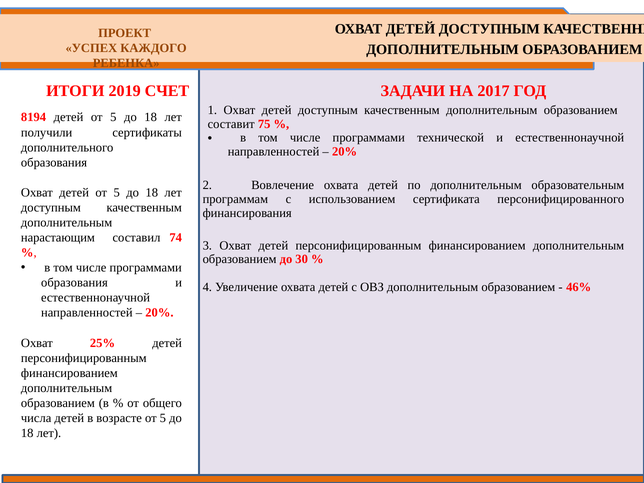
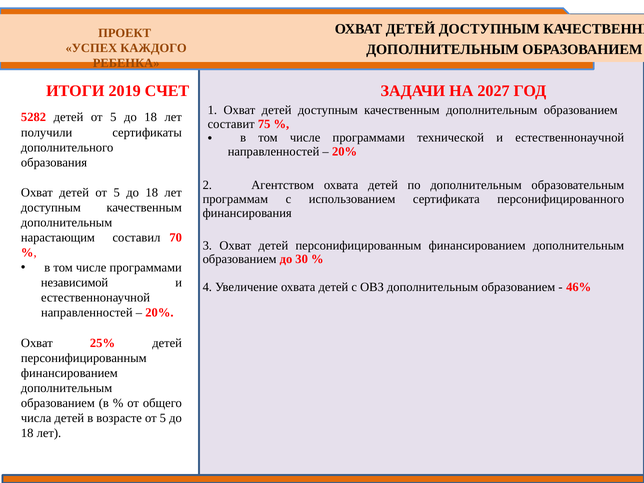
2017: 2017 -> 2027 (494, 91)
8194: 8194 -> 5282 (34, 117)
Вовлечение: Вовлечение -> Агентством (283, 185)
74: 74 -> 70 (176, 238)
образования: образования -> независимой (75, 283)
